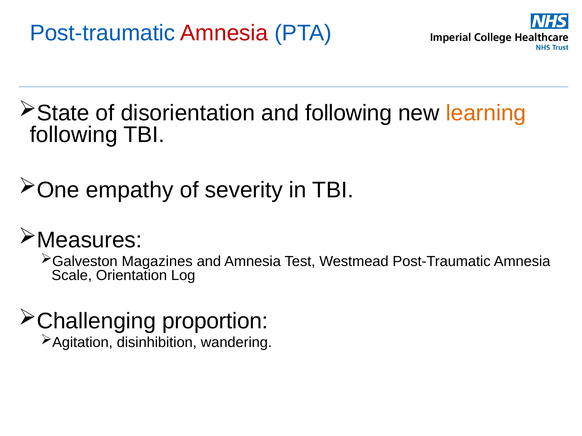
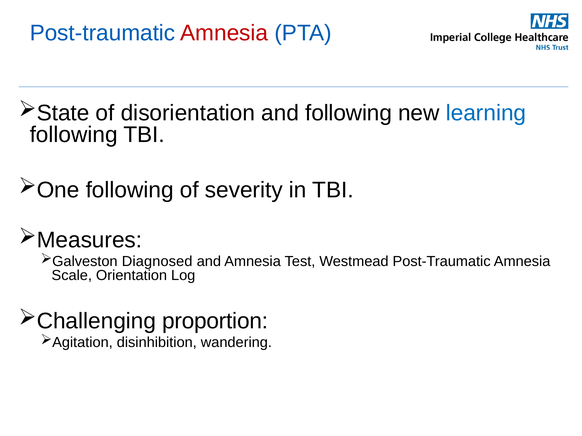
learning colour: orange -> blue (486, 113)
empathy: empathy -> following (130, 190)
Magazines: Magazines -> Diagnosed (157, 262)
